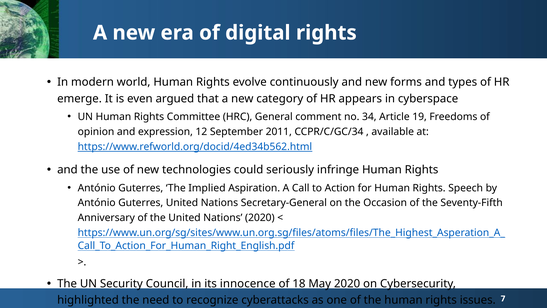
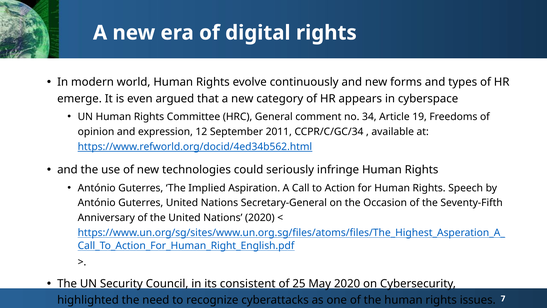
innocence: innocence -> consistent (248, 283)
18: 18 -> 25 (299, 283)
